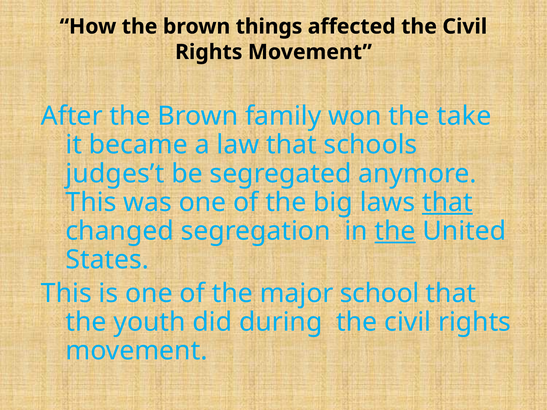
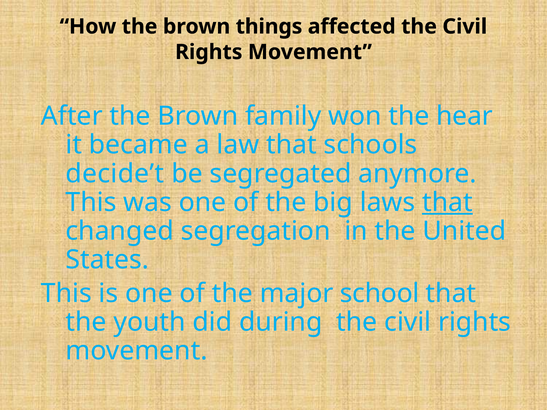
take: take -> hear (464, 116)
judges’t: judges’t -> decide’t (115, 174)
the underline: present -> none (395, 231)
